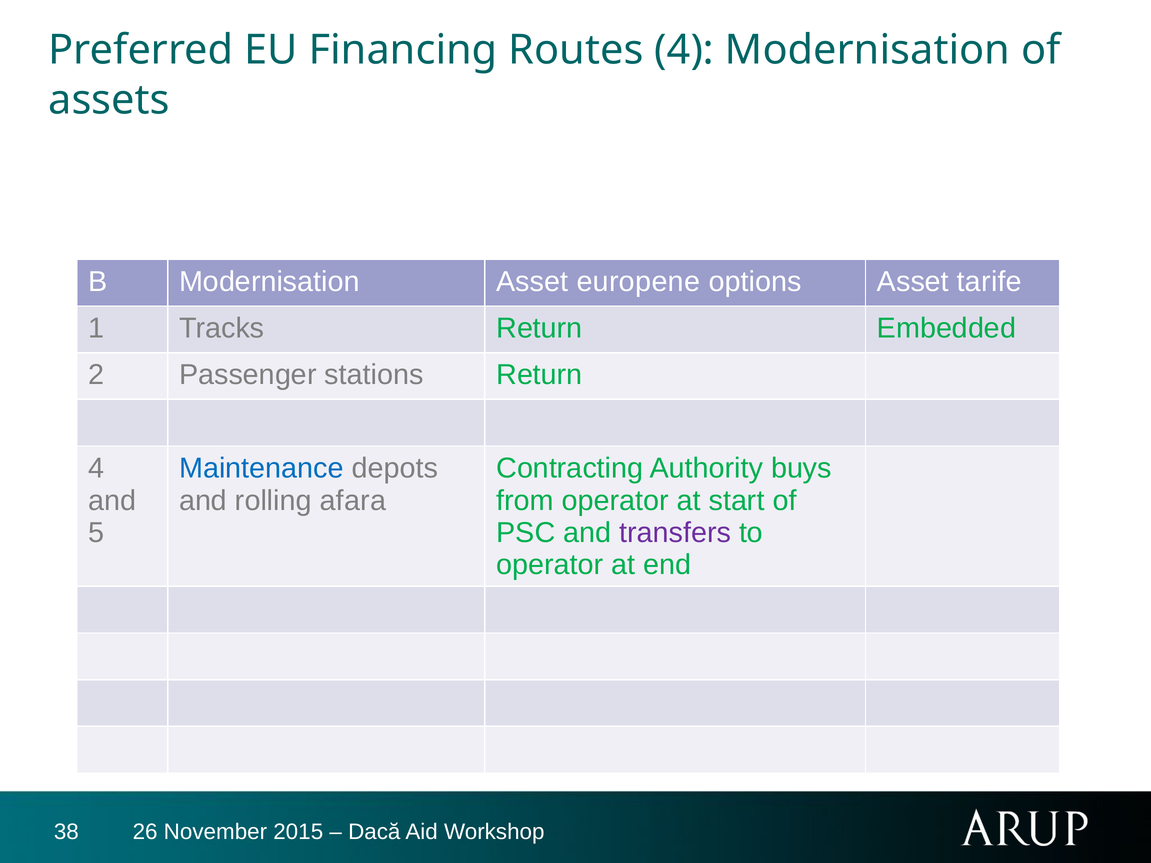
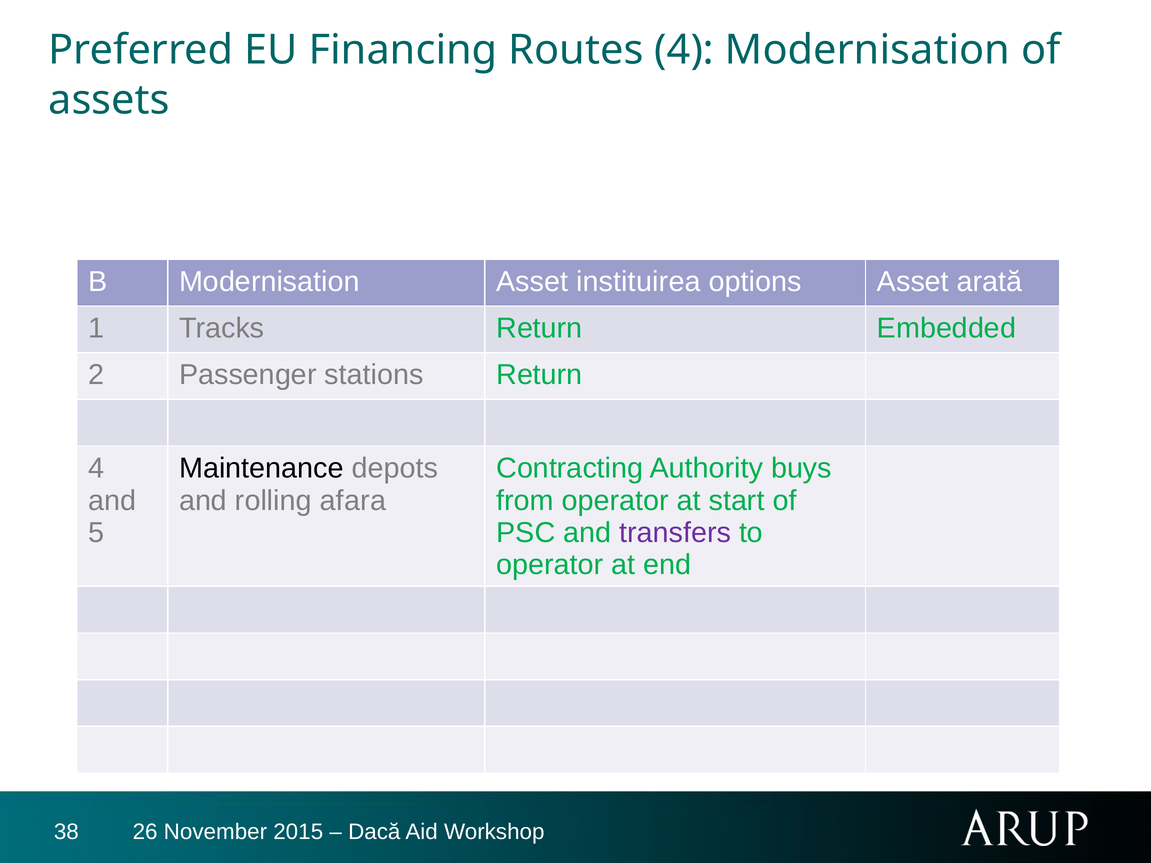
europene: europene -> instituirea (638, 282)
tarife: tarife -> arată (989, 282)
Maintenance colour: blue -> black (261, 468)
